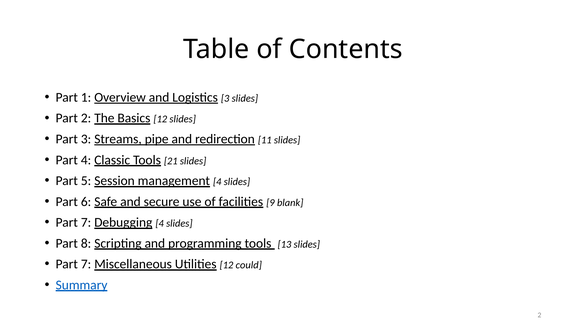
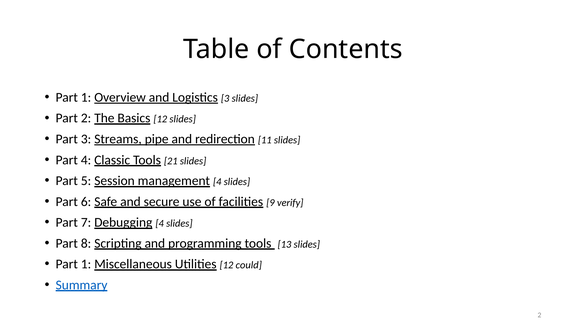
blank: blank -> verify (290, 202)
7: 7 -> 1 (86, 264)
